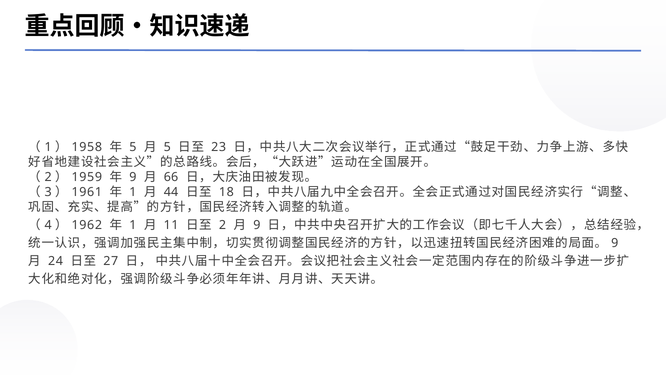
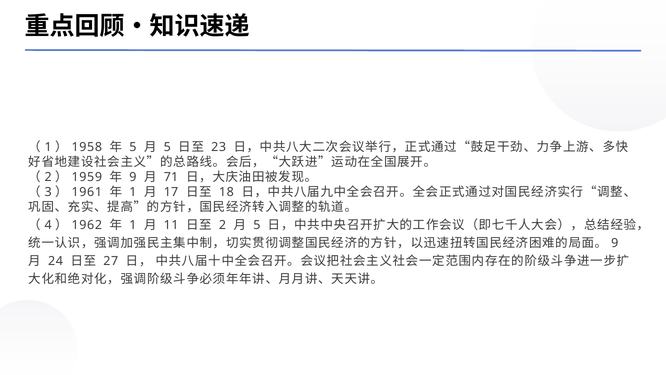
66: 66 -> 71 (171, 177)
44: 44 -> 17 (171, 192)
9: 9 -> 5 (257, 225)
